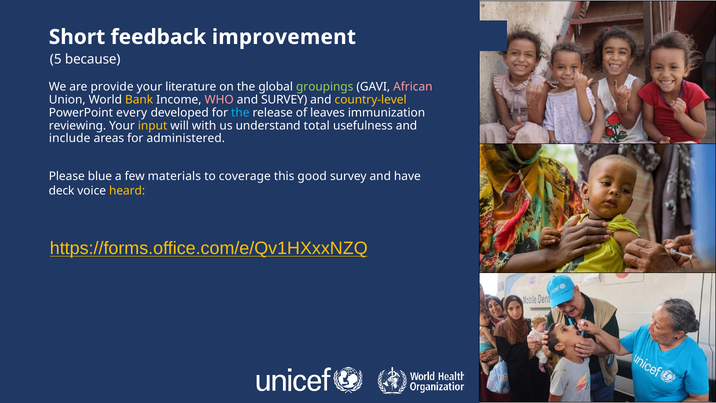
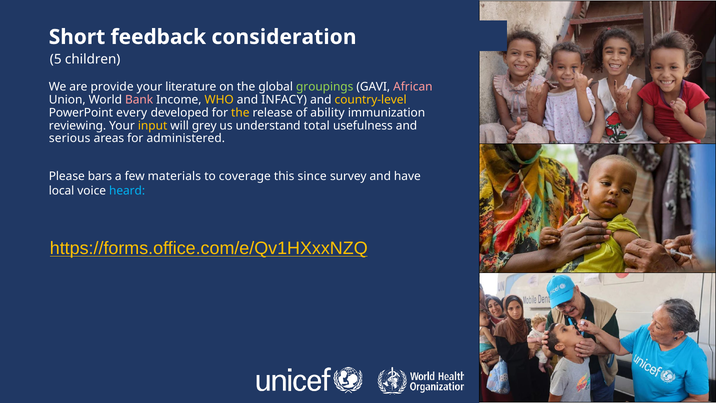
improvement: improvement -> consideration (284, 37)
because: because -> children (93, 59)
Bank colour: yellow -> pink (139, 100)
WHO colour: pink -> yellow (219, 100)
and SURVEY: SURVEY -> INFACY (284, 100)
the colour: light blue -> yellow (240, 113)
leaves: leaves -> ability (327, 113)
with: with -> grey (204, 125)
include: include -> serious (70, 138)
blue: blue -> bars (100, 176)
good: good -> since (312, 176)
deck: deck -> local (62, 191)
heard colour: yellow -> light blue (127, 191)
